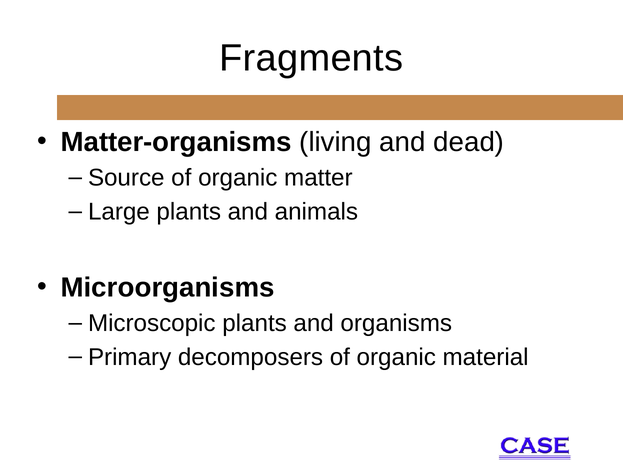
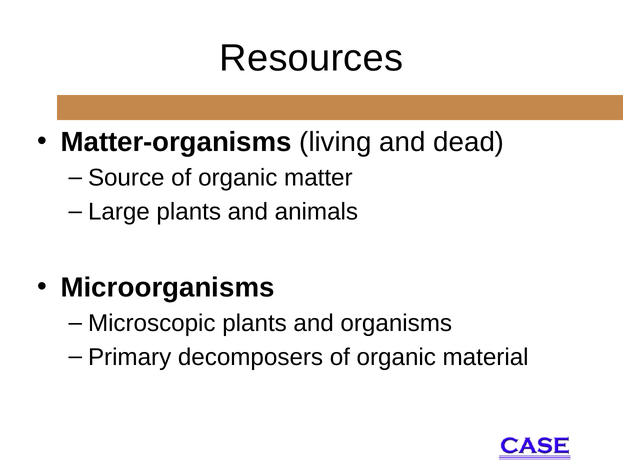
Fragments: Fragments -> Resources (311, 58)
